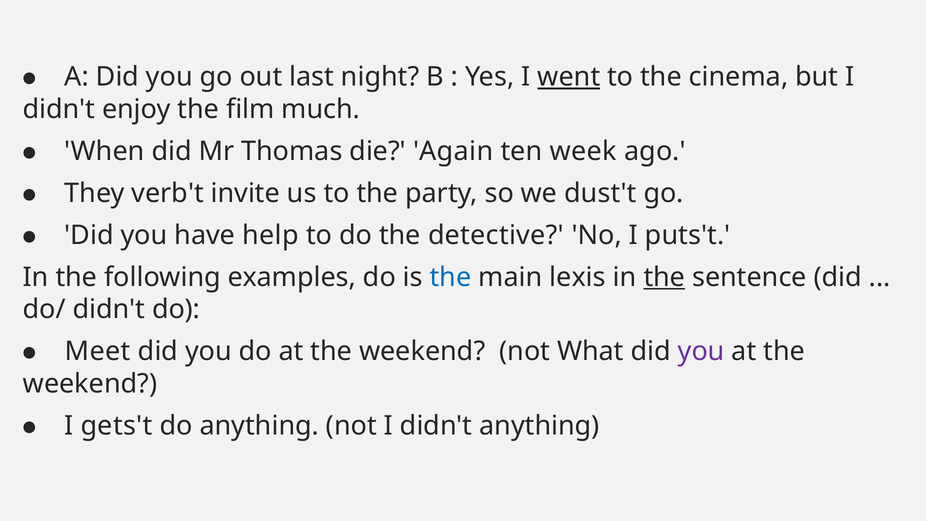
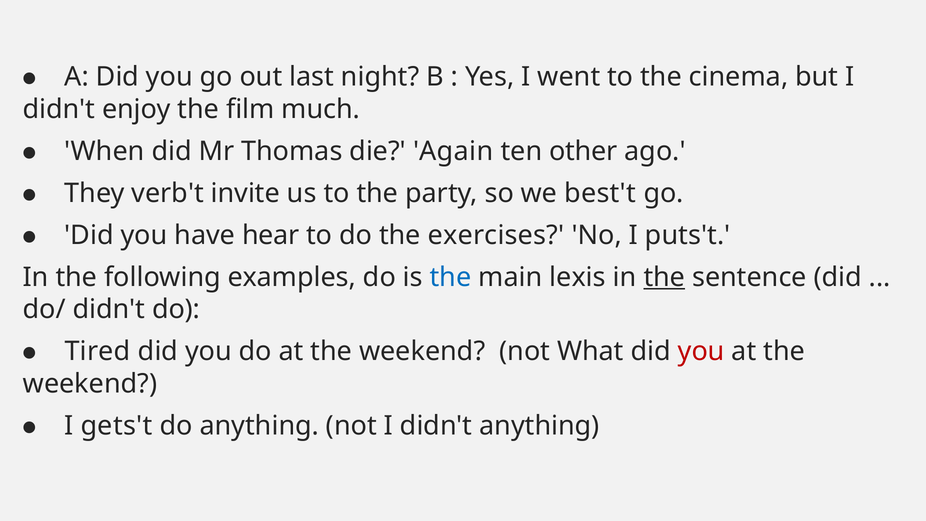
went underline: present -> none (569, 77)
week: week -> other (583, 151)
dust't: dust't -> best't (600, 193)
help: help -> hear (271, 235)
detective: detective -> exercises (496, 235)
Meet: Meet -> Tired (98, 351)
you colour: purple -> red (701, 351)
